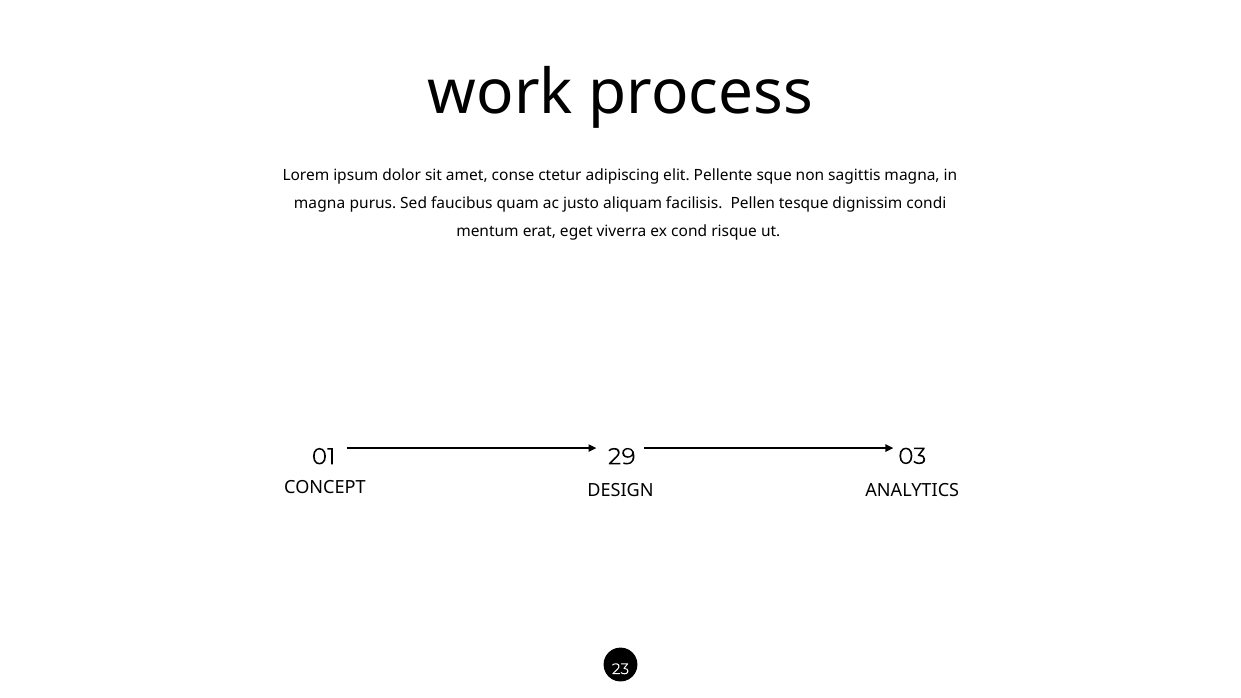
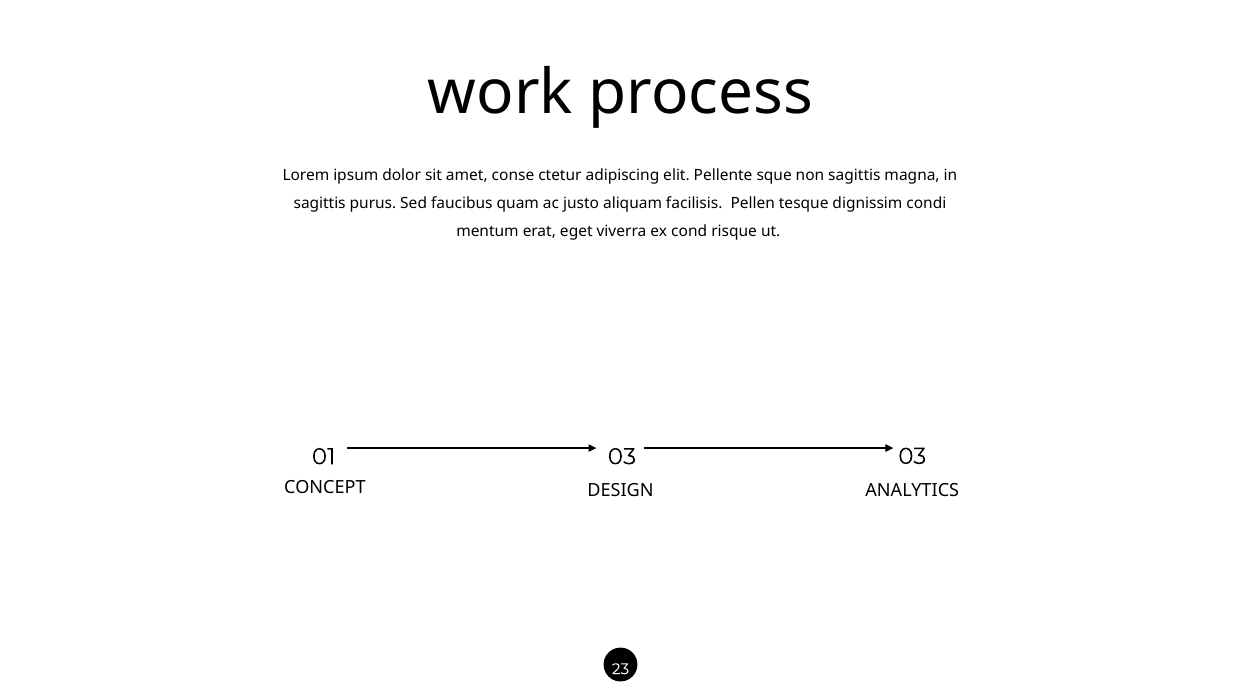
magna: magna -> sagittis (320, 204)
01 29: 29 -> 03 (622, 457)
